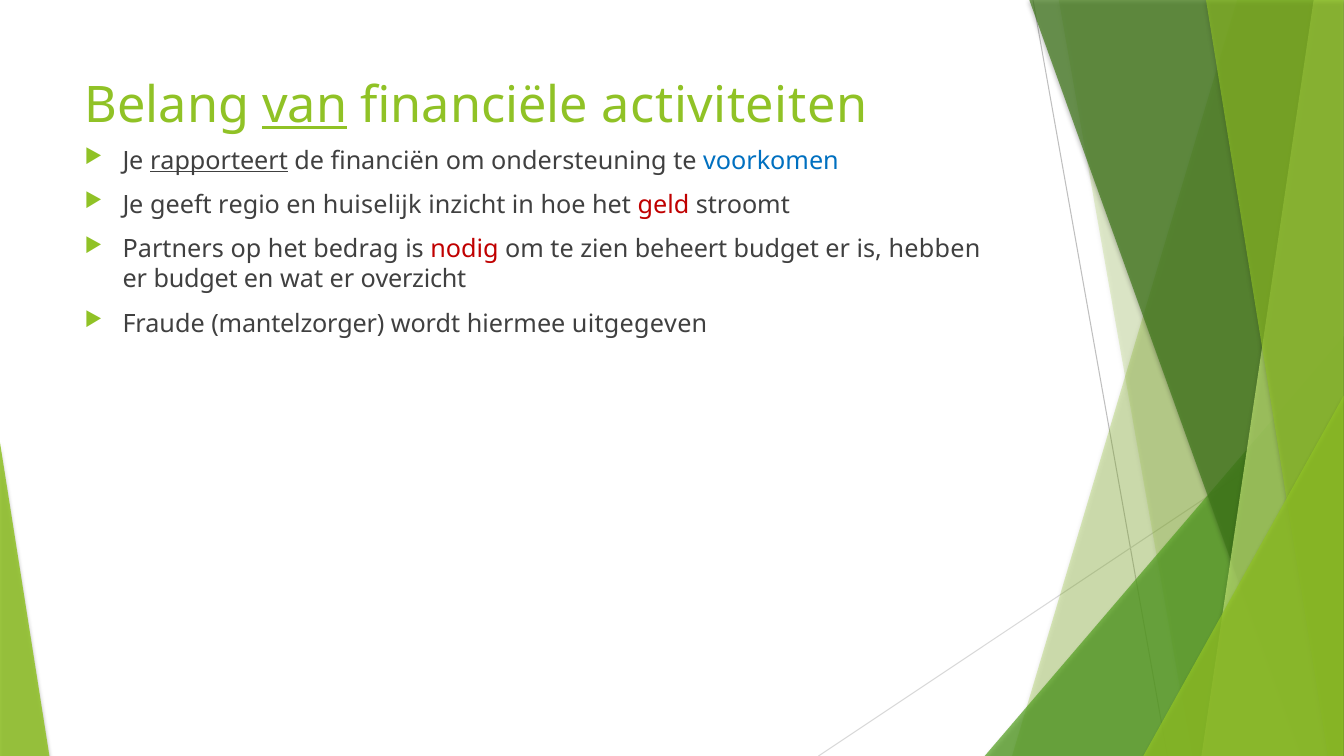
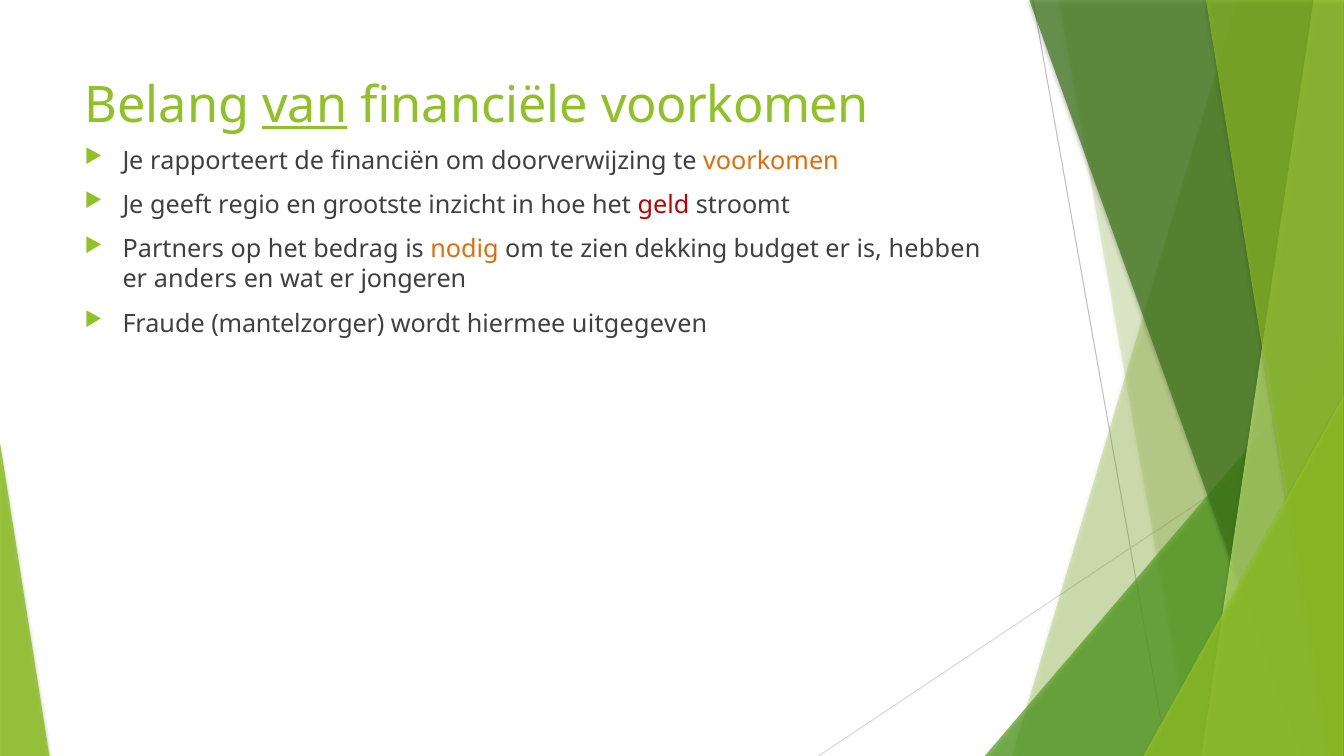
financiële activiteiten: activiteiten -> voorkomen (735, 106)
rapporteert underline: present -> none (219, 161)
ondersteuning: ondersteuning -> doorverwijzing (579, 161)
voorkomen colour: blue -> orange (771, 161)
huiselijk: huiselijk -> grootste (372, 205)
nodig colour: red -> orange (464, 249)
beheert: beheert -> dekking (681, 249)
er budget: budget -> anders (195, 279)
overzicht: overzicht -> jongeren (413, 279)
